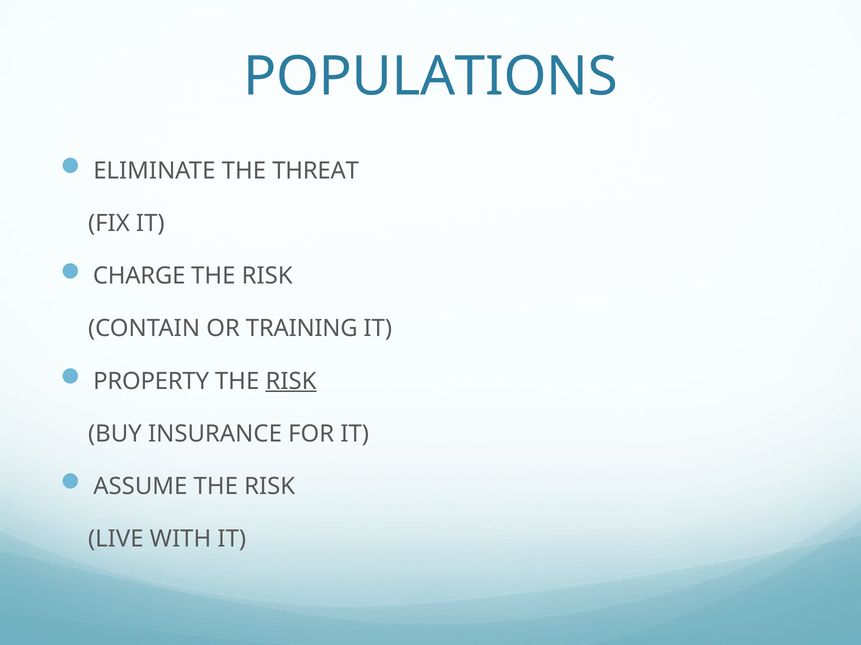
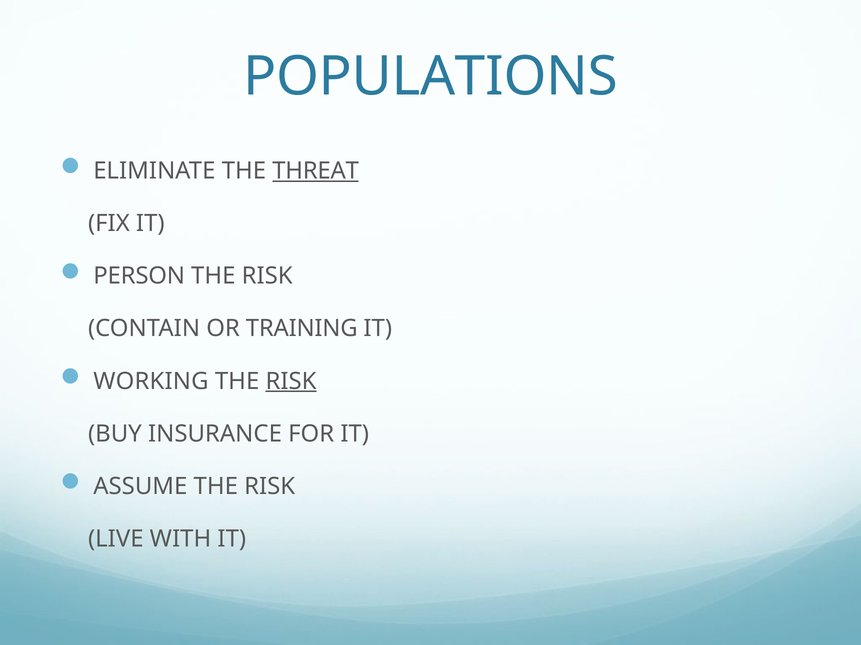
THREAT underline: none -> present (316, 171)
CHARGE: CHARGE -> PERSON (139, 276)
PROPERTY: PROPERTY -> WORKING (151, 382)
